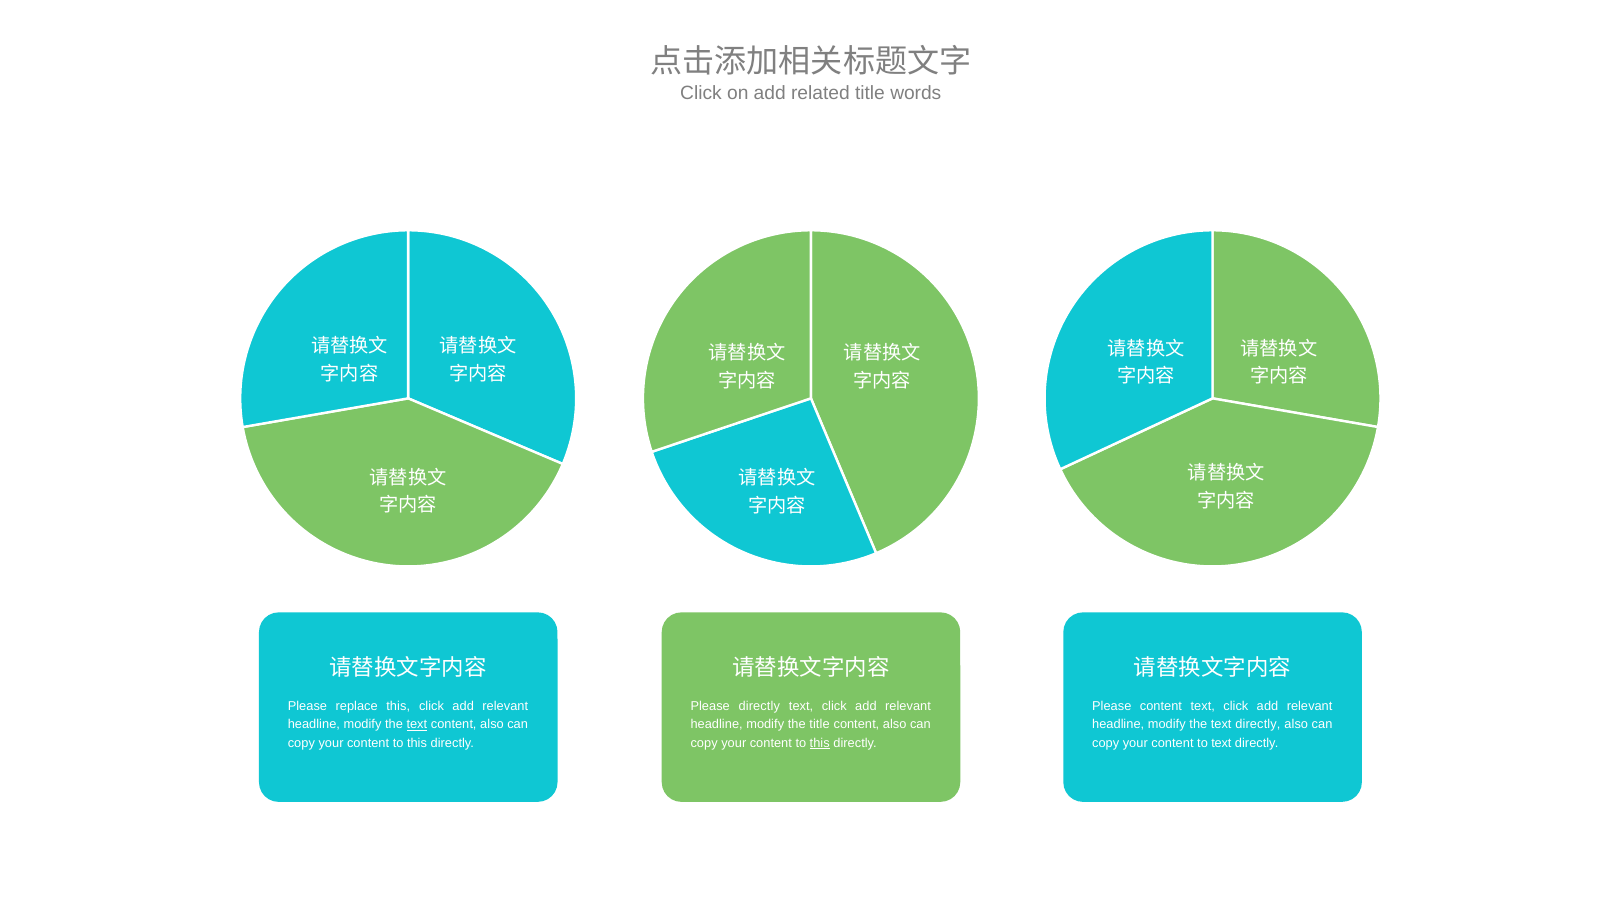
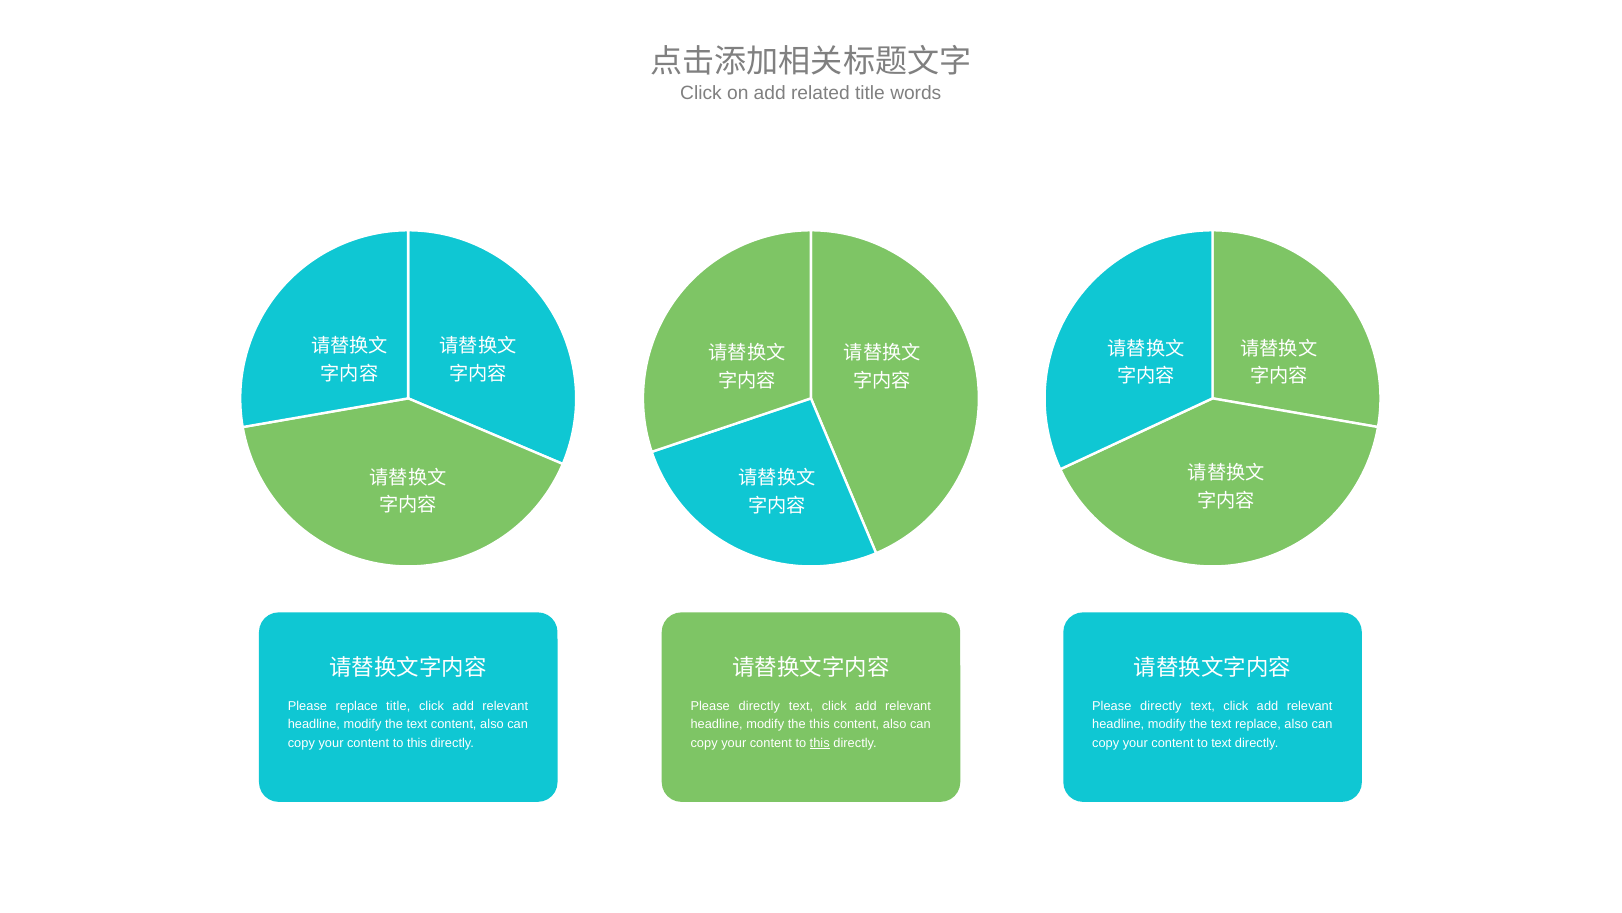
replace this: this -> title (398, 705)
content: content -> directly (1161, 705)
text underline: present -> none (417, 724)
the title: title -> this (820, 724)
the text directly: directly -> replace (1258, 724)
